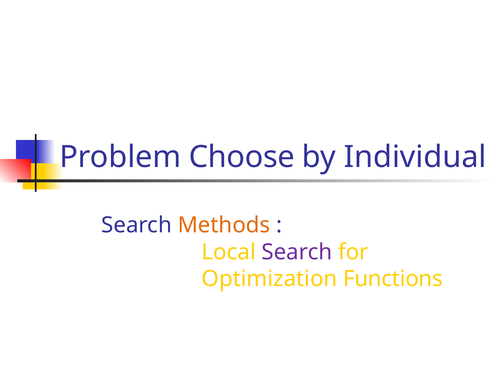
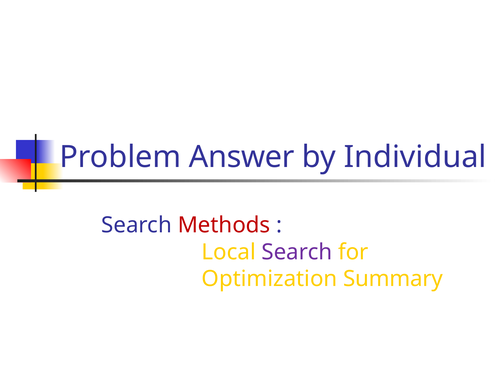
Choose: Choose -> Answer (242, 157)
Methods colour: orange -> red (224, 225)
Functions: Functions -> Summary (393, 278)
